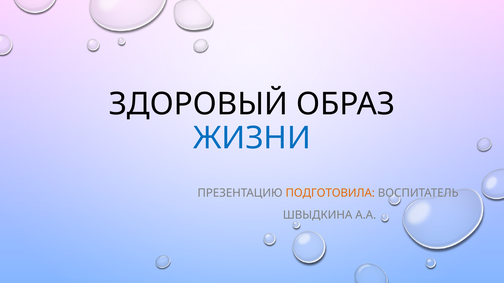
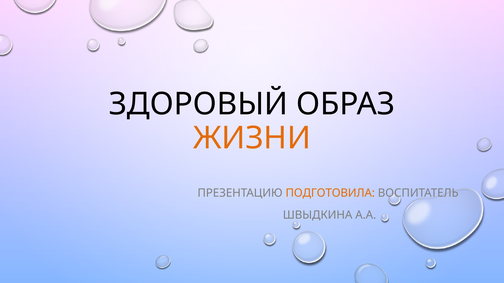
ЖИЗНИ colour: blue -> orange (252, 138)
